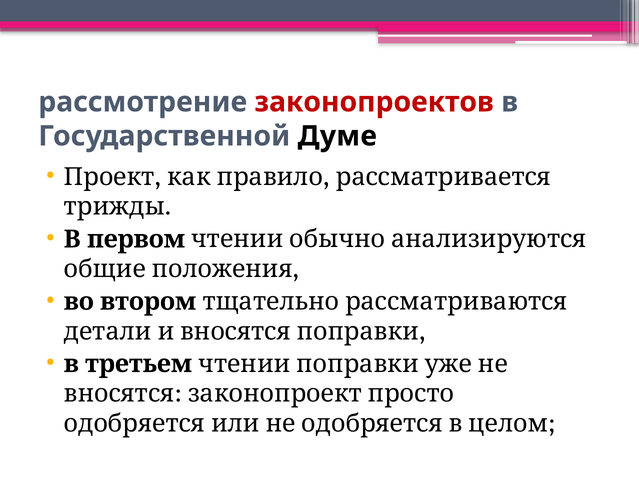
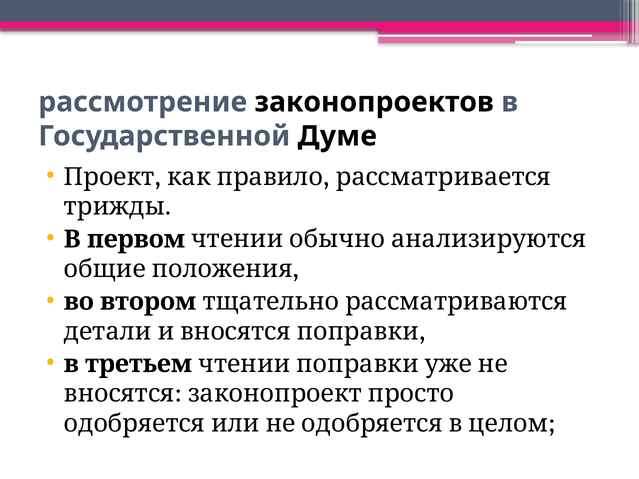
законопроектов colour: red -> black (374, 102)
